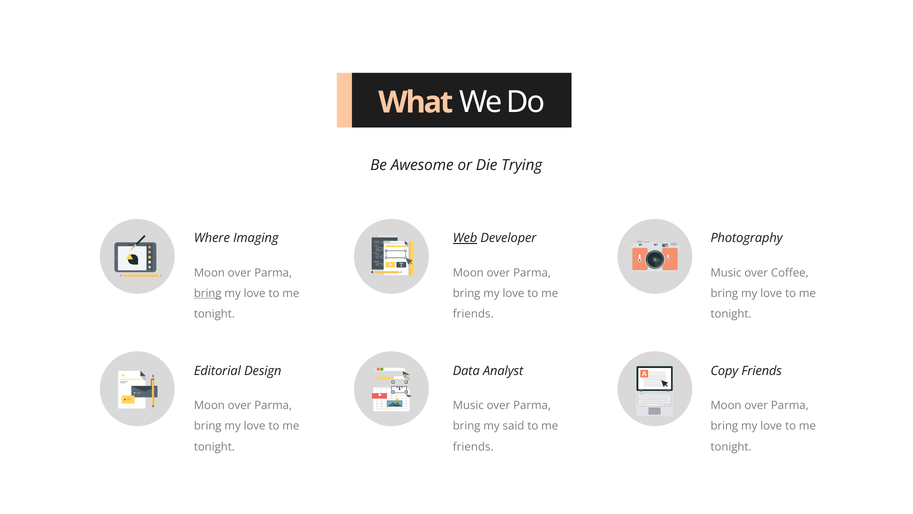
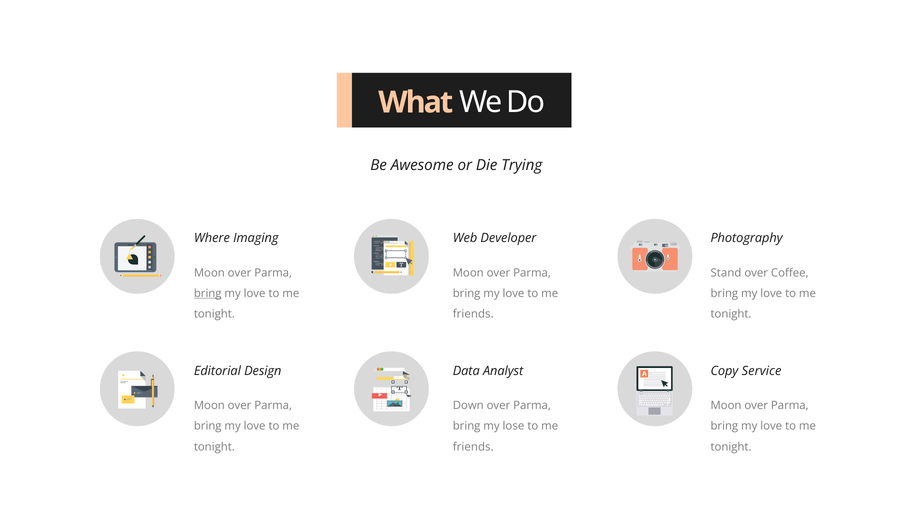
Web underline: present -> none (465, 238)
Music: Music -> Stand (726, 273)
Copy Friends: Friends -> Service (762, 371)
Music: Music -> Down (468, 405)
said: said -> lose (513, 426)
